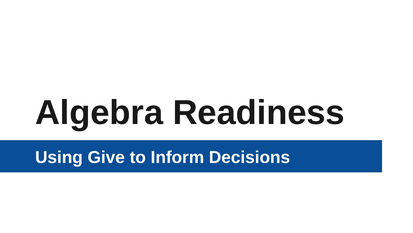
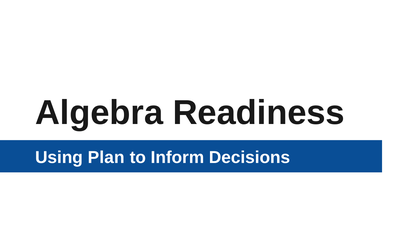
Give: Give -> Plan (106, 157)
